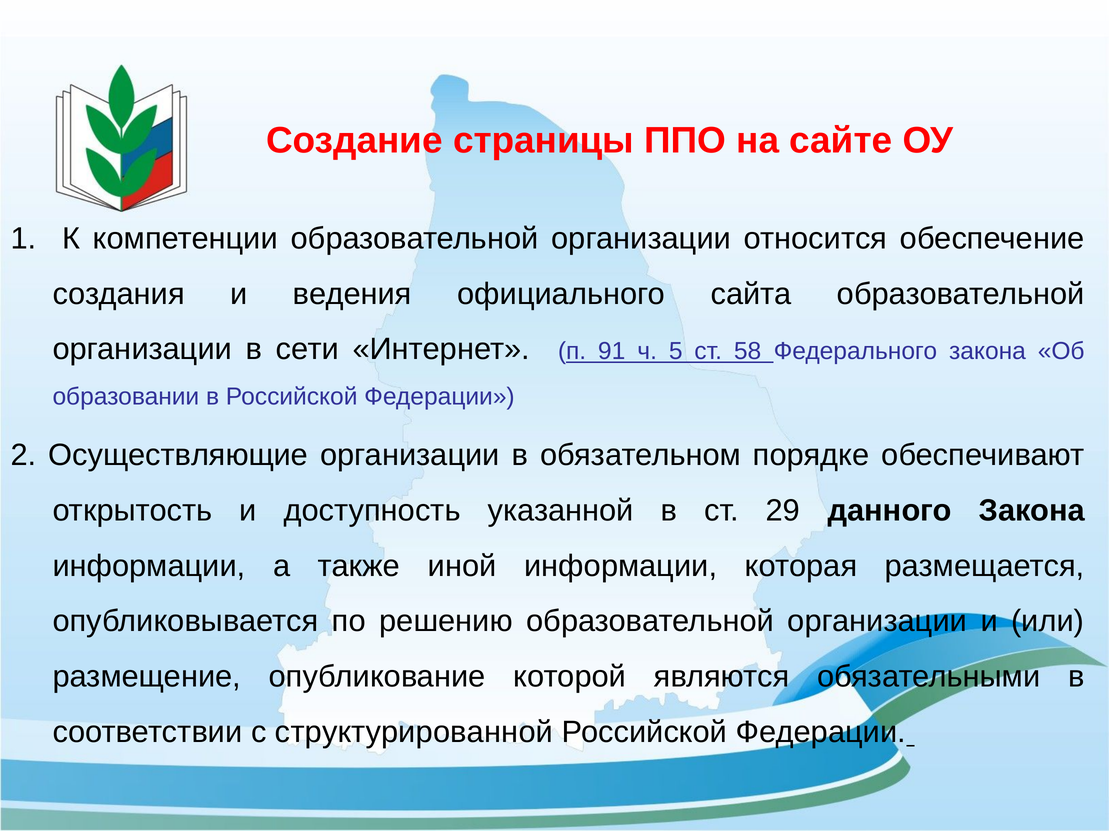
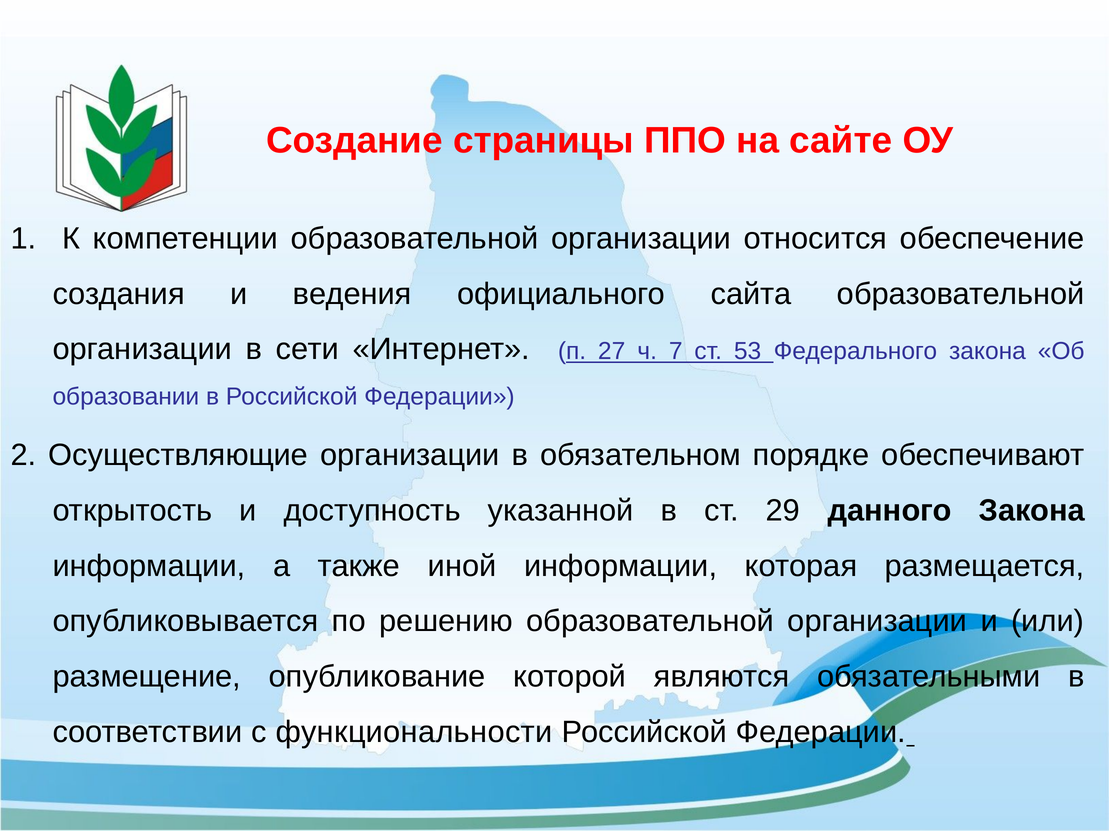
91: 91 -> 27 (612, 352)
5: 5 -> 7 (676, 352)
58: 58 -> 53 (748, 352)
структурированной: структурированной -> функциональности (414, 733)
